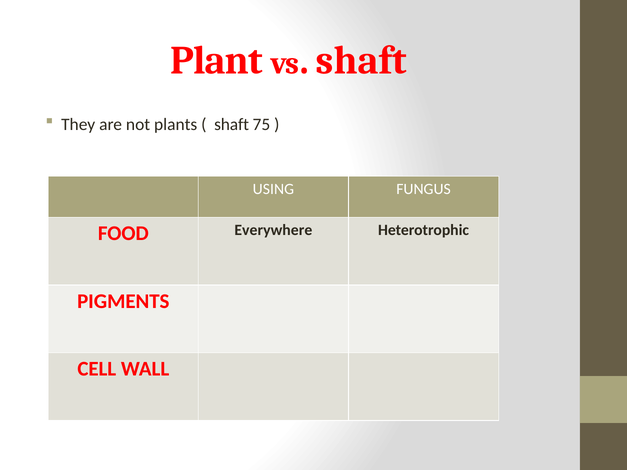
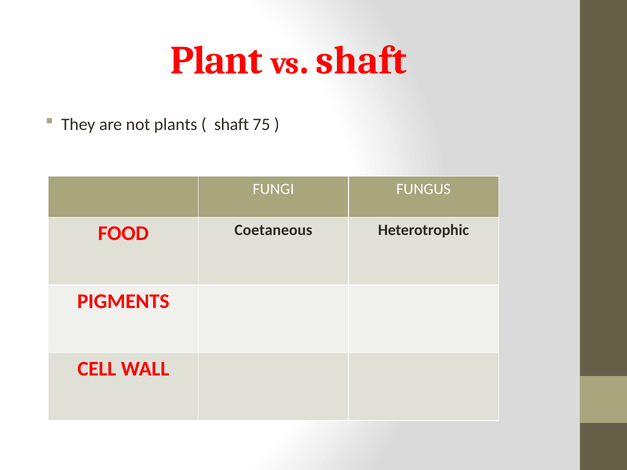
USING: USING -> FUNGI (273, 189)
Everywhere: Everywhere -> Coetaneous (273, 230)
